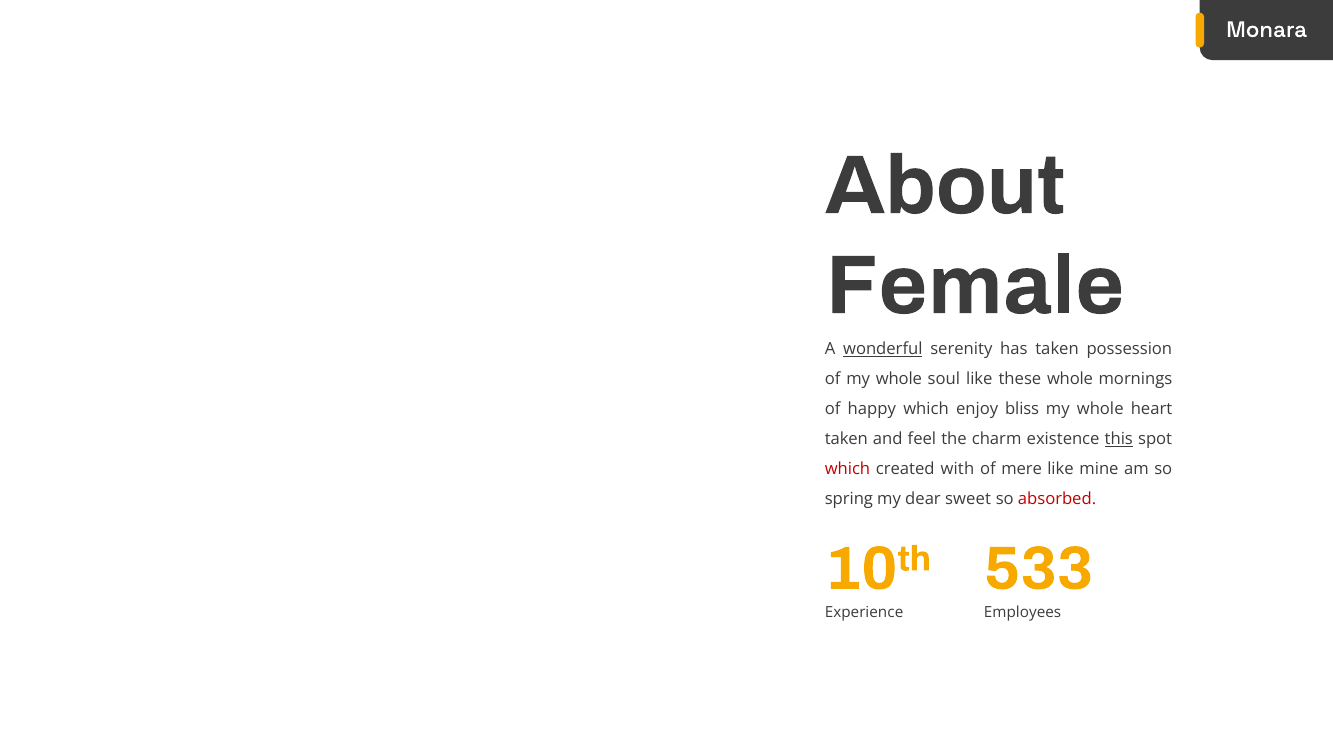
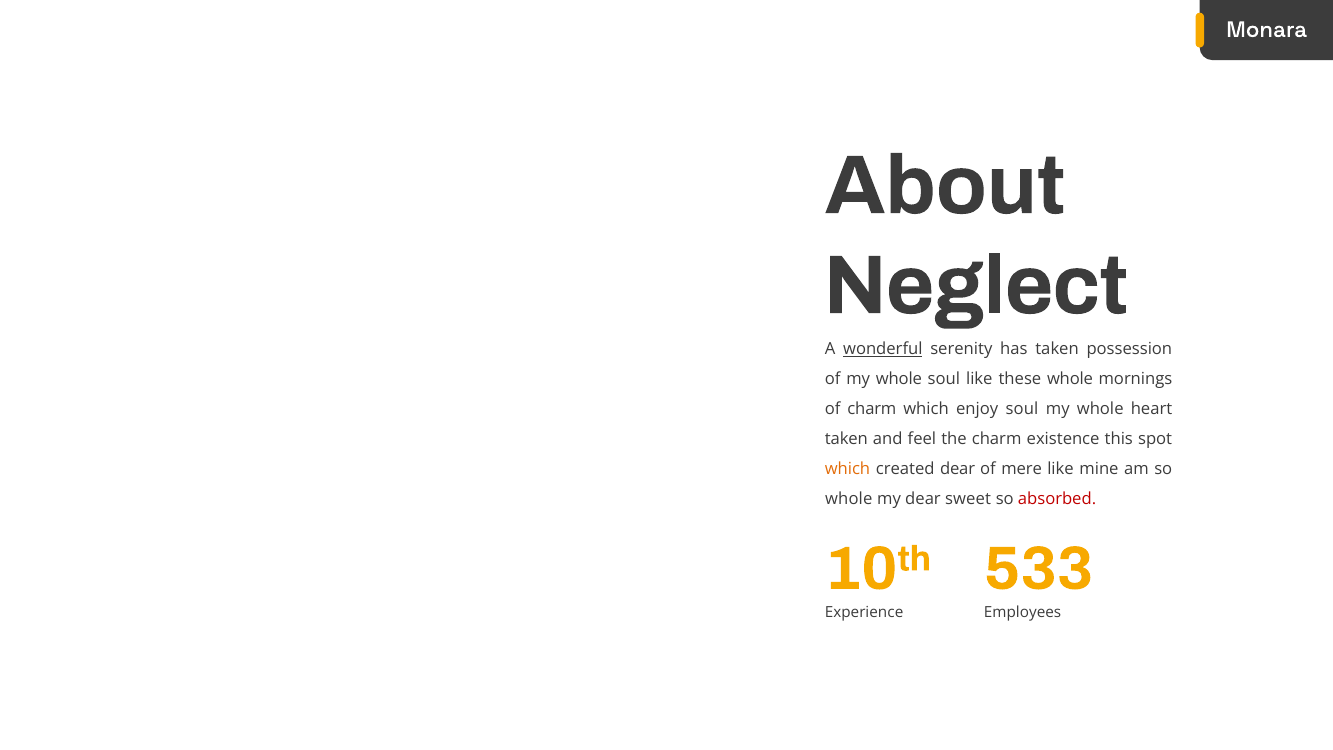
Female: Female -> Neglect (976, 285)
of happy: happy -> charm (872, 409)
enjoy bliss: bliss -> soul (1022, 409)
this underline: present -> none (1119, 439)
which colour: red -> orange (847, 469)
created with: with -> dear (958, 469)
spring: spring -> whole (849, 499)
